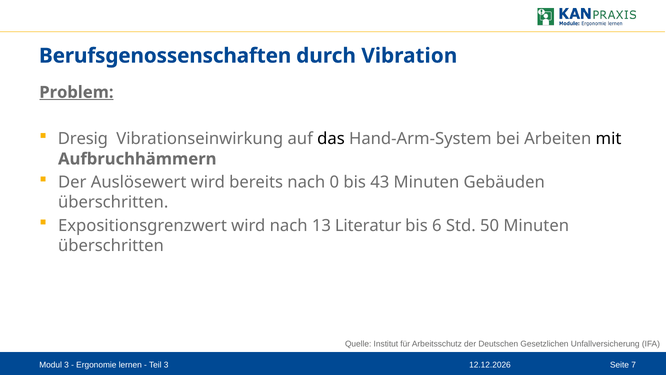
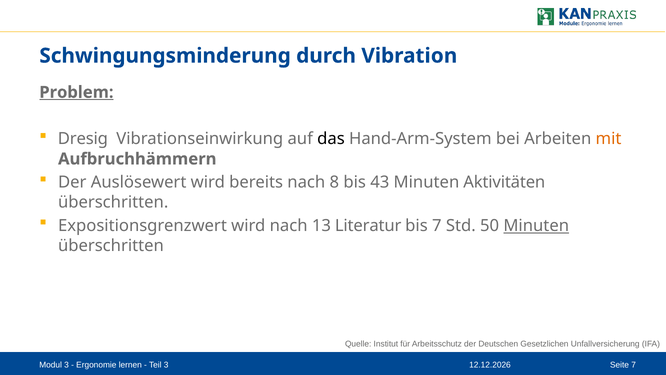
Berufsgenossenschaften: Berufsgenossenschaften -> Schwingungsminderung (165, 56)
mit colour: black -> orange (609, 139)
0: 0 -> 8 (334, 182)
Gebäuden: Gebäuden -> Aktivitäten (504, 182)
bis 6: 6 -> 7 (437, 225)
Minuten underline: none -> present (536, 225)
